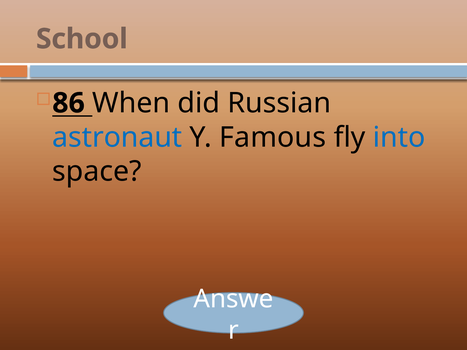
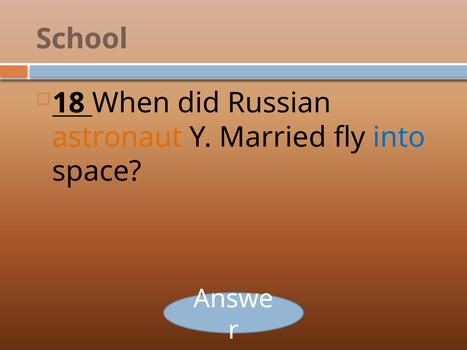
86: 86 -> 18 (69, 103)
astronaut colour: blue -> orange (117, 137)
Famous: Famous -> Married (273, 137)
